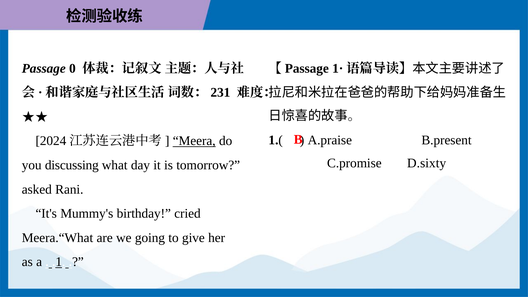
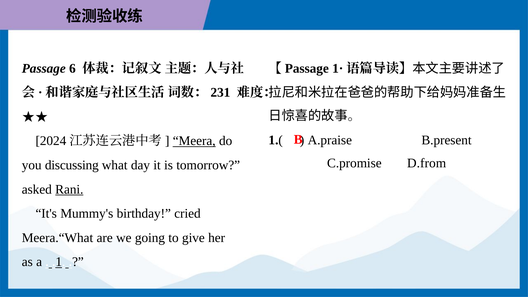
0: 0 -> 6 (72, 68)
D.sixty: D.sixty -> D.from (427, 163)
Rani underline: none -> present (69, 189)
